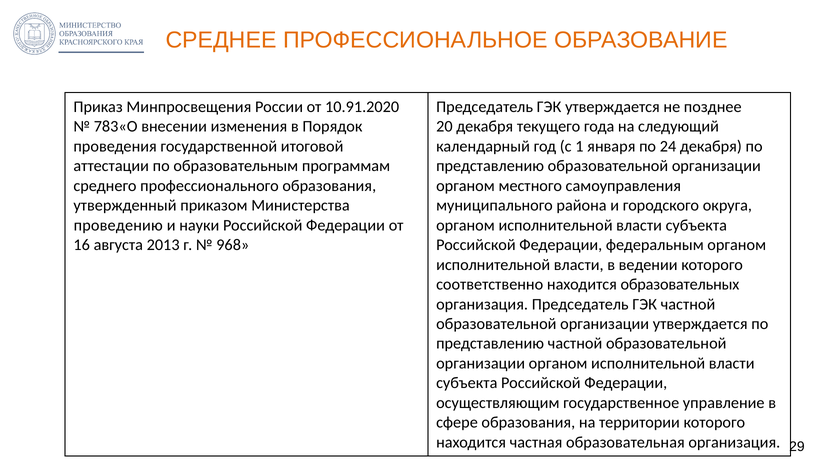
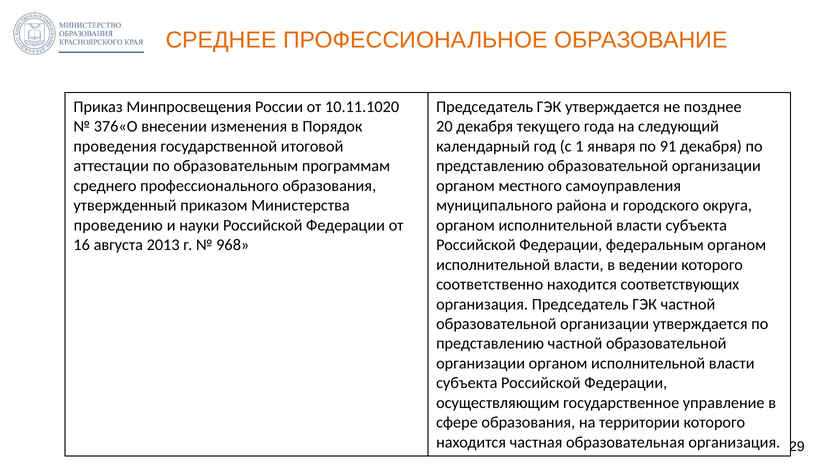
10.91.2020: 10.91.2020 -> 10.11.1020 (362, 107)
783«О: 783«О -> 376«О (116, 127)
24: 24 -> 91 (668, 146)
образовательных: образовательных -> соответствующих (680, 285)
